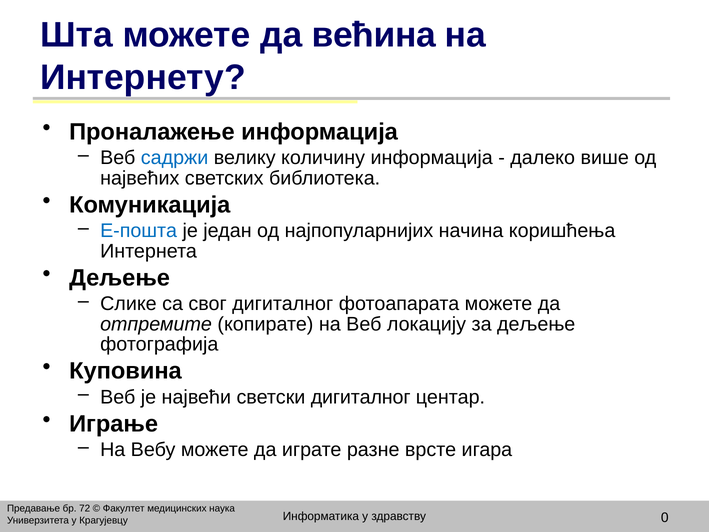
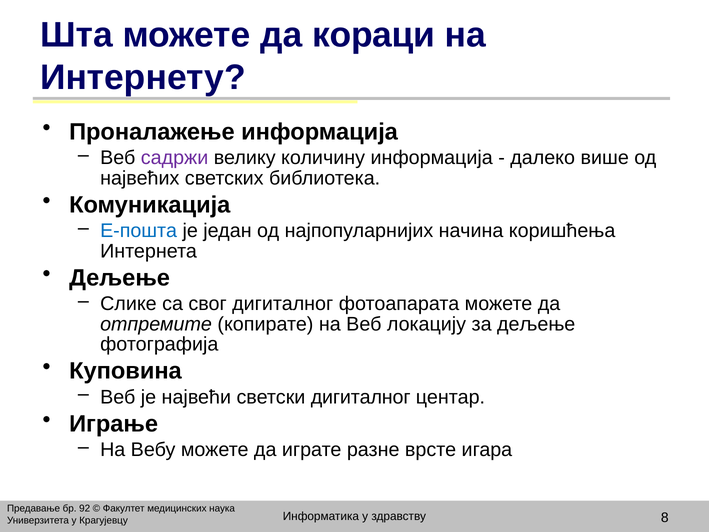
већина: већина -> кораци (374, 35)
садржи colour: blue -> purple (175, 158)
72: 72 -> 92 (85, 508)
0: 0 -> 8 (665, 517)
